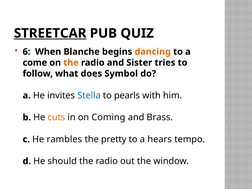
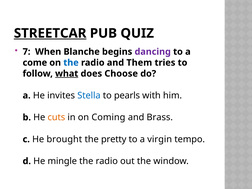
6: 6 -> 7 (27, 52)
dancing colour: orange -> purple (153, 52)
the colour: orange -> blue (71, 63)
Sister: Sister -> Them (139, 63)
what underline: none -> present (67, 74)
Symbol: Symbol -> Choose (121, 74)
rambles: rambles -> brought (64, 139)
hears: hears -> virgin (160, 139)
should: should -> mingle (62, 161)
